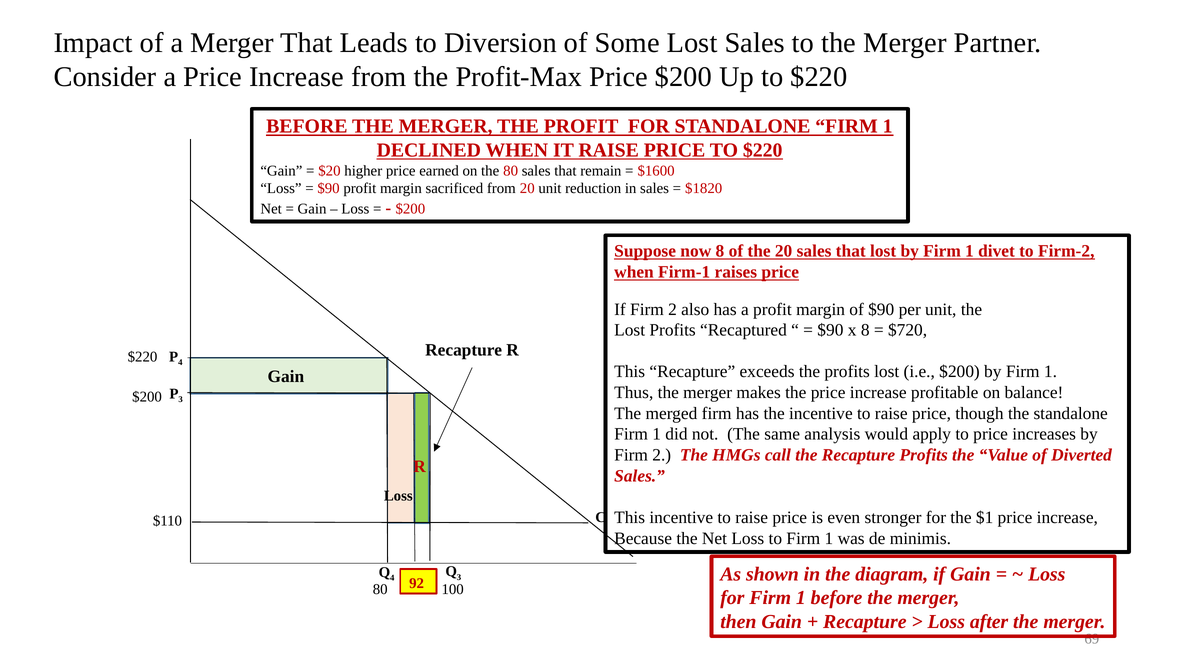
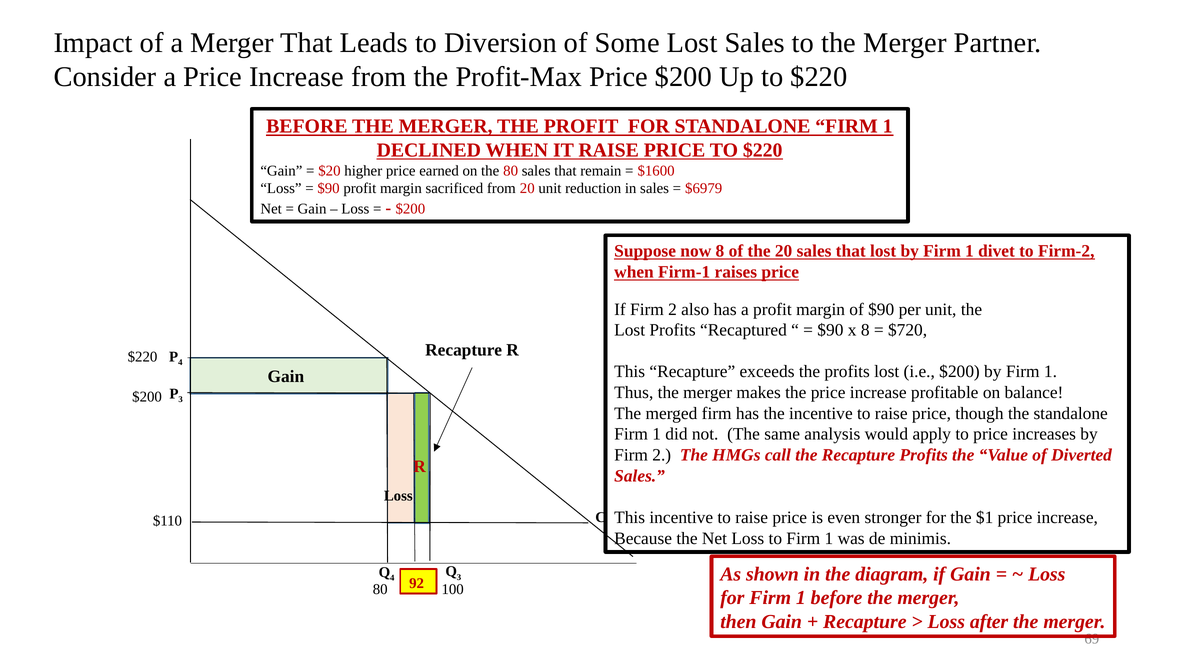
$1820: $1820 -> $6979 (704, 189)
